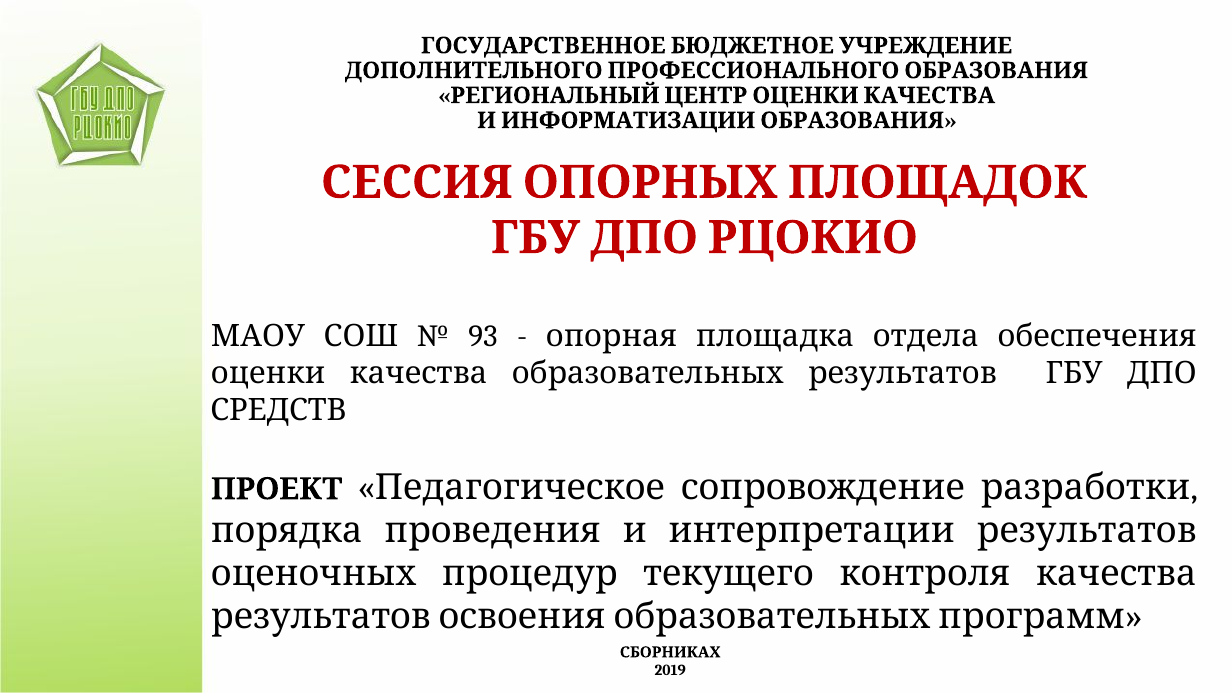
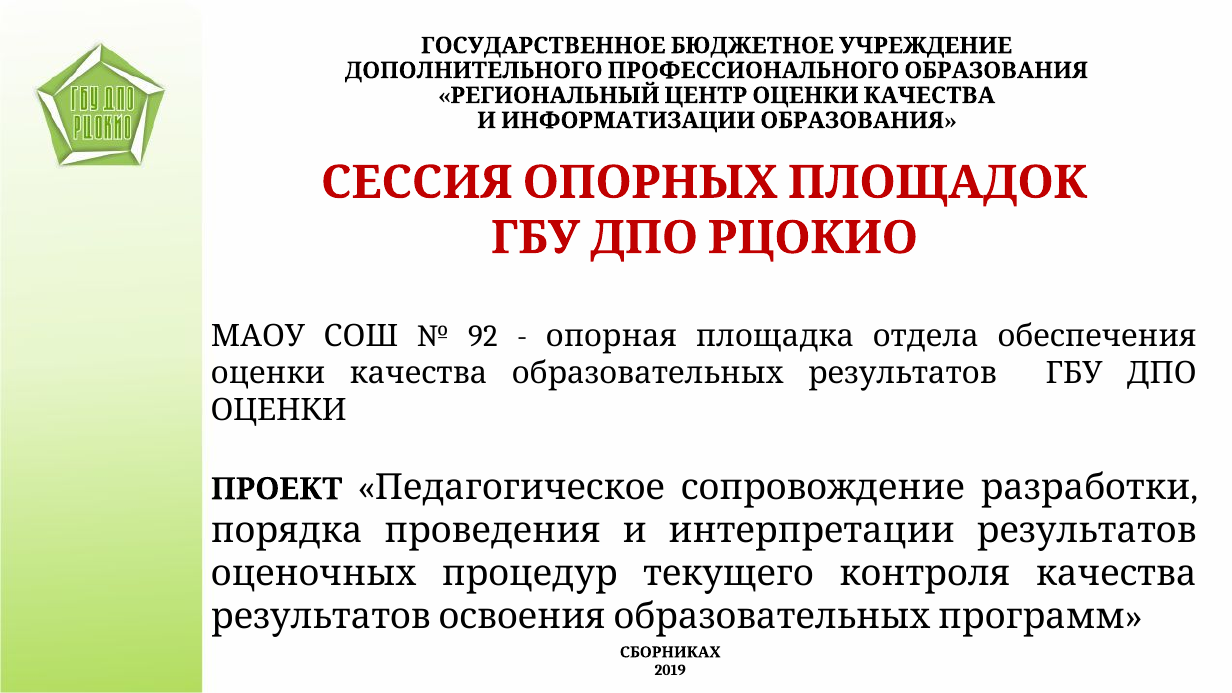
93: 93 -> 92 (483, 336)
СРЕДСТВ: СРЕДСТВ -> ОЦЕНКИ (279, 410)
